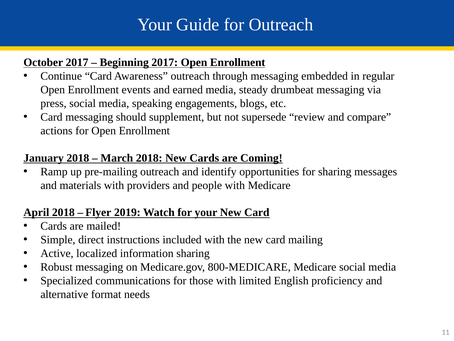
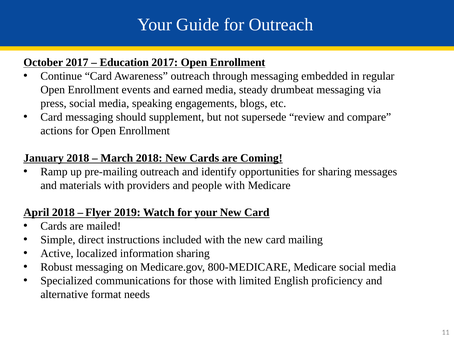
Beginning: Beginning -> Education (124, 62)
